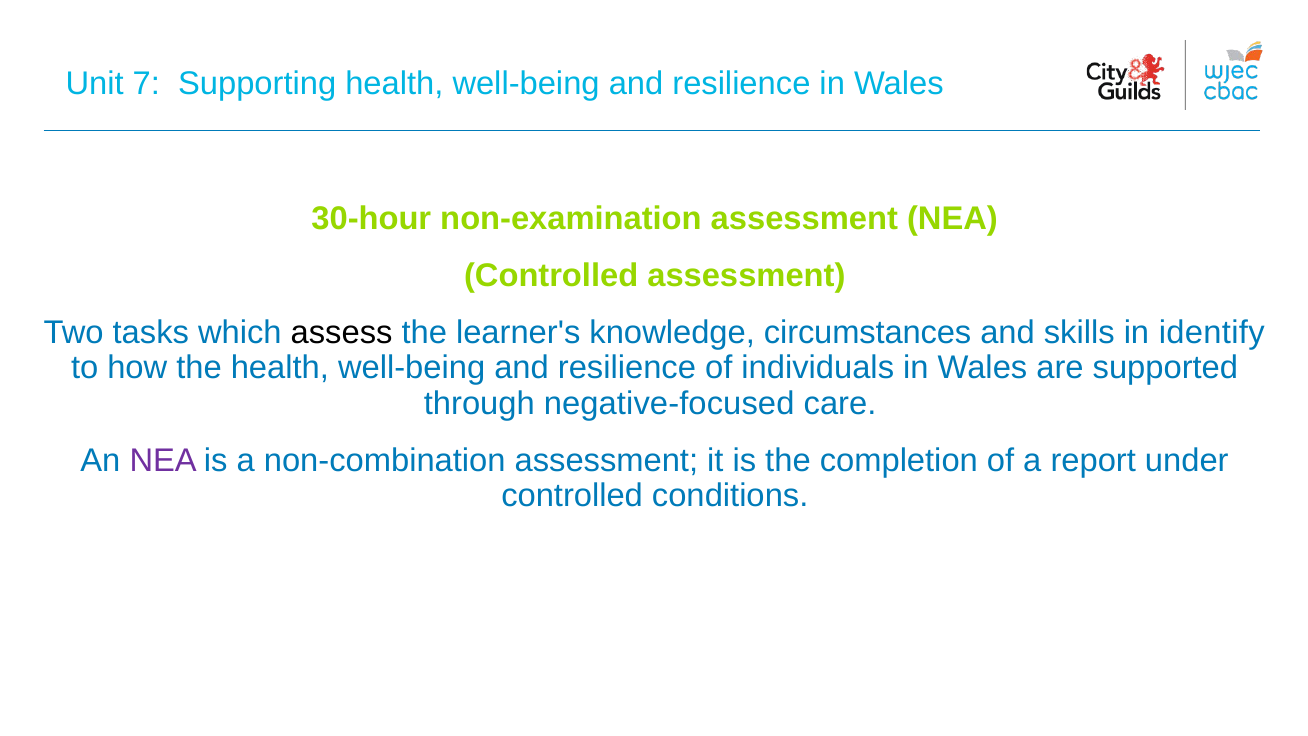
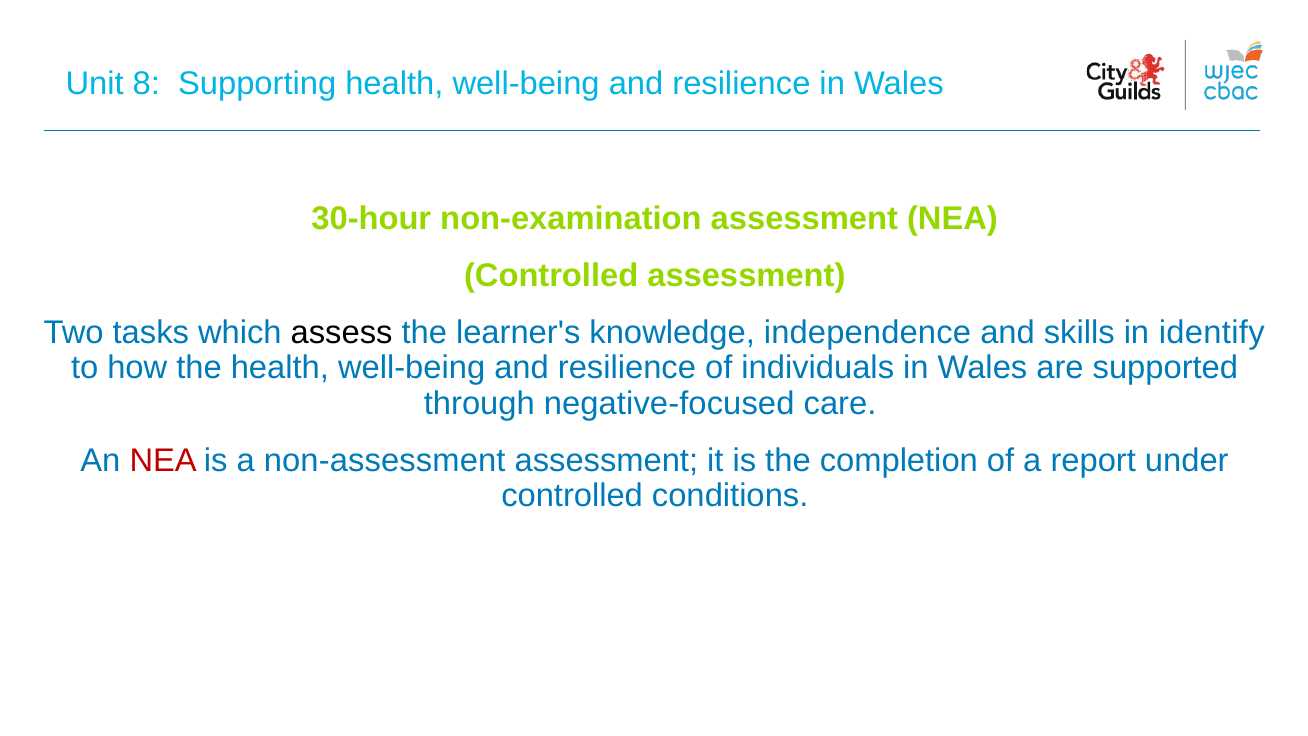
7: 7 -> 8 (146, 84)
circumstances: circumstances -> independence (867, 332)
NEA colour: purple -> red (163, 460)
non-combination: non-combination -> non-assessment (385, 460)
